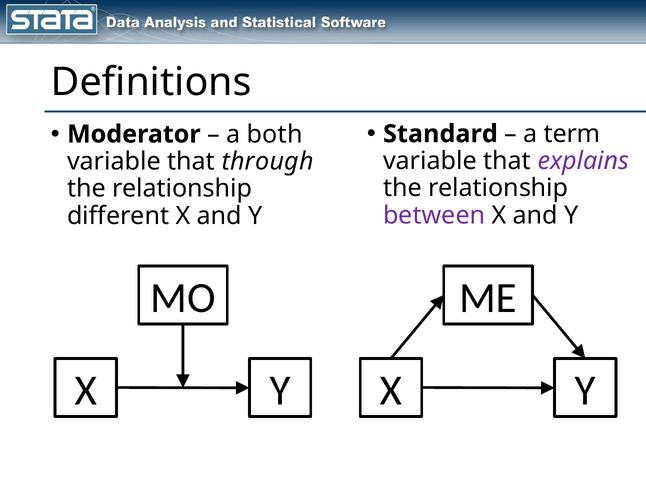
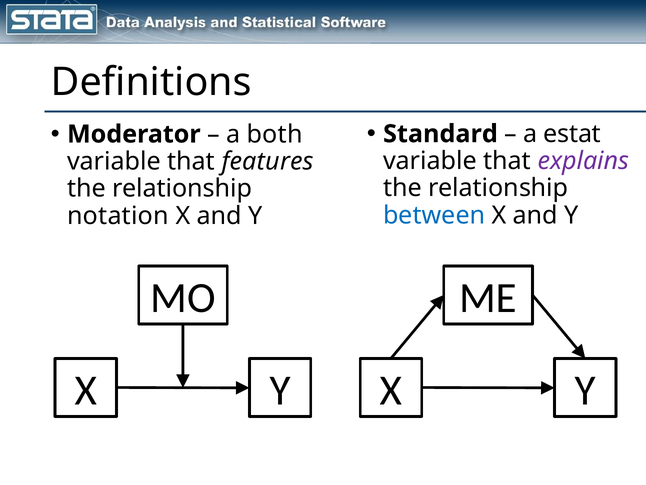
term: term -> estat (572, 134)
through: through -> features (268, 161)
between colour: purple -> blue (434, 215)
different: different -> notation (118, 216)
